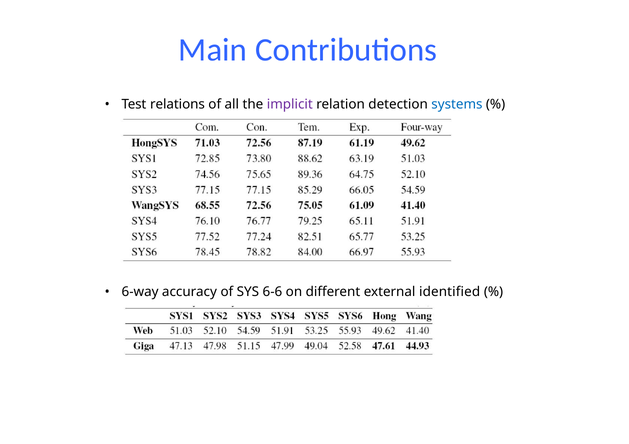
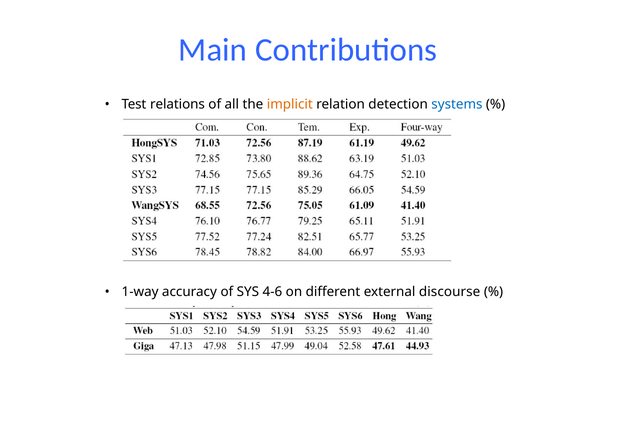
implicit colour: purple -> orange (290, 104)
6-way: 6-way -> 1-way (140, 292)
6-6: 6-6 -> 4-6 (272, 292)
identified: identified -> discourse (450, 292)
